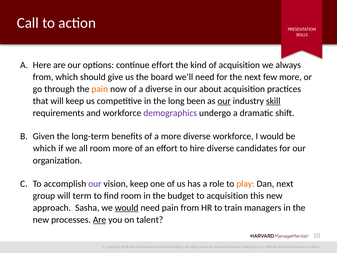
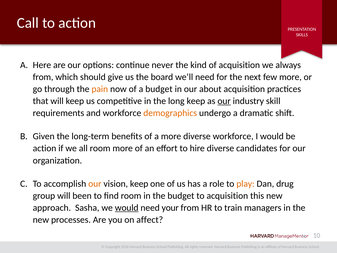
continue effort: effort -> never (163, 65)
a diverse: diverse -> budget (159, 89)
long been: been -> keep (196, 101)
skill underline: present -> none (273, 101)
demographics colour: purple -> orange (170, 113)
which: which -> action (45, 148)
our colour: purple -> orange (95, 184)
Dan next: next -> drug (285, 184)
term: term -> been (82, 196)
need pain: pain -> your (170, 208)
Are underline: present -> none (100, 220)
talent: talent -> affect (150, 220)
